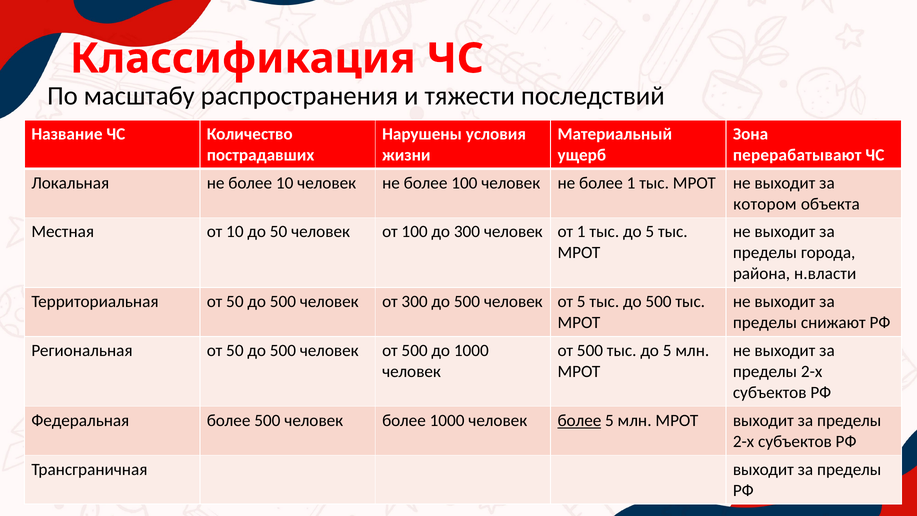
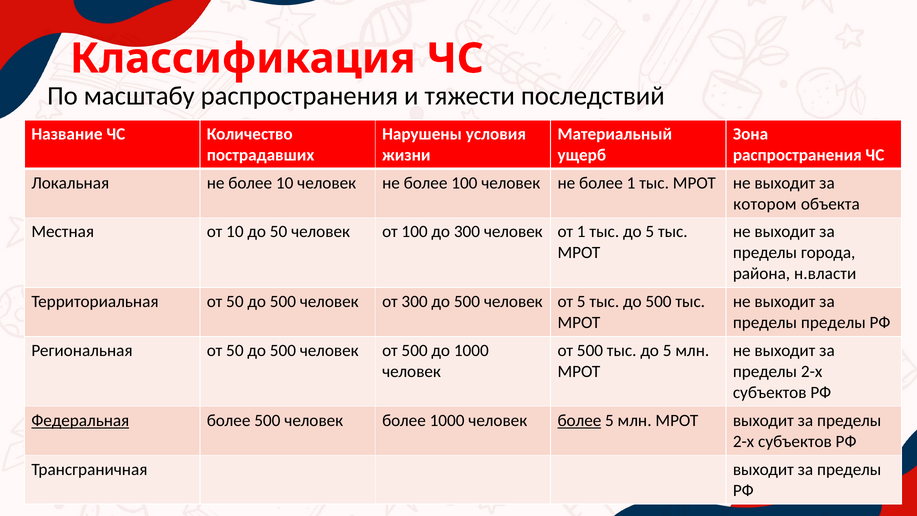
перерабатывают: перерабатывают -> распространения (797, 155)
пределы снижают: снижают -> пределы (833, 323)
Федеральная underline: none -> present (80, 420)
